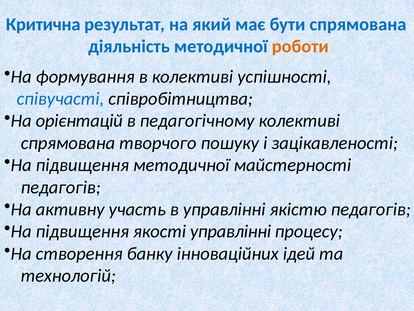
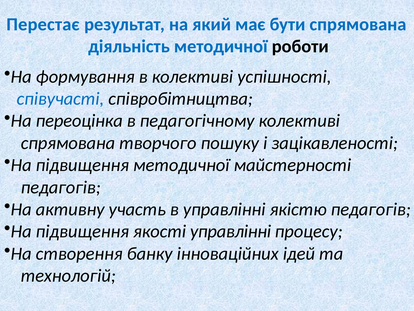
Критична: Критична -> Перестає (43, 24)
роботи colour: orange -> black (300, 46)
орієнтацій: орієнтацій -> переоцінка (79, 121)
